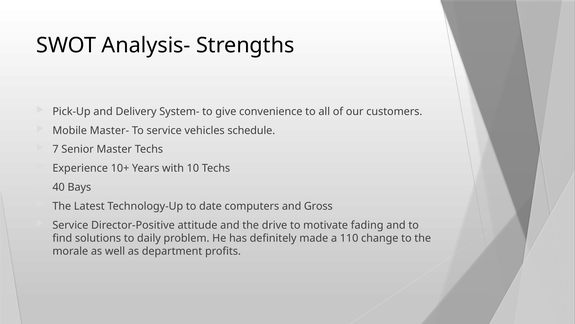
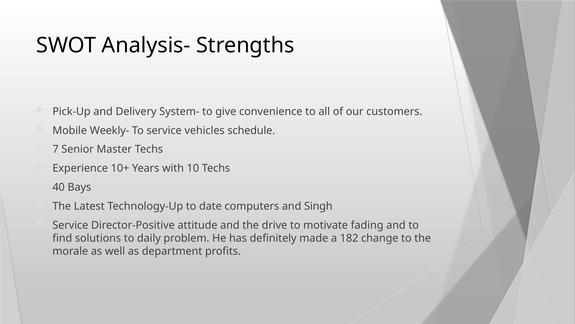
Master-: Master- -> Weekly- (109, 130)
Gross: Gross -> Singh (318, 206)
110: 110 -> 182 (349, 238)
